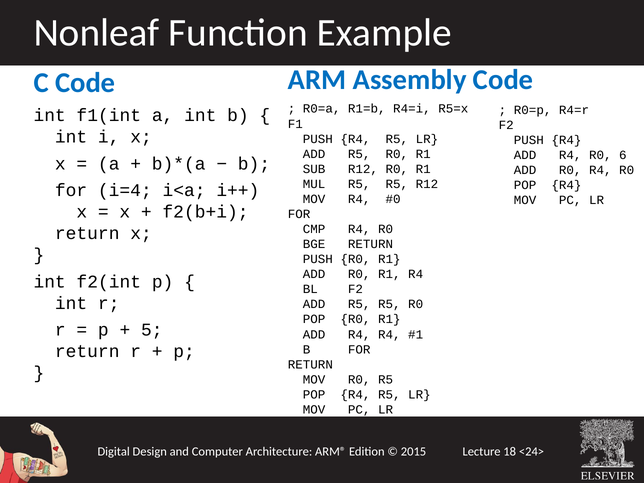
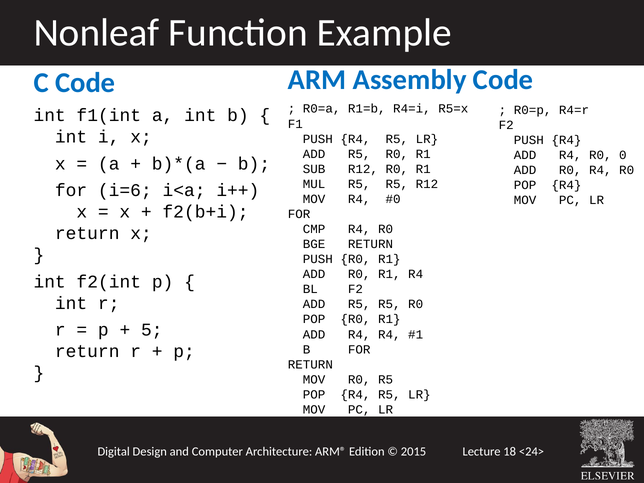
6: 6 -> 0 (623, 155)
i=4: i=4 -> i=6 (125, 190)
